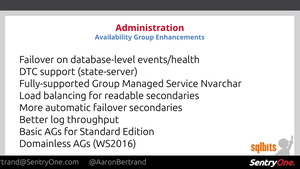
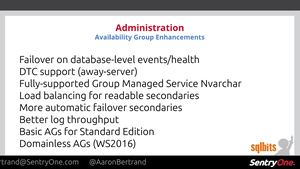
state-server: state-server -> away-server (108, 72)
